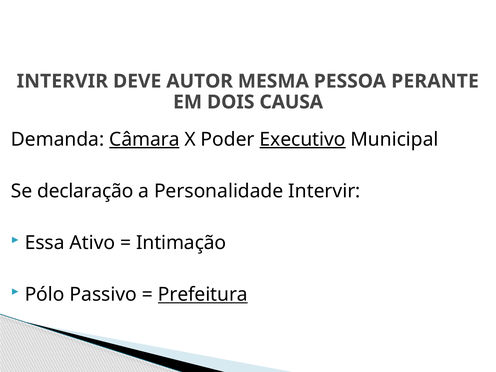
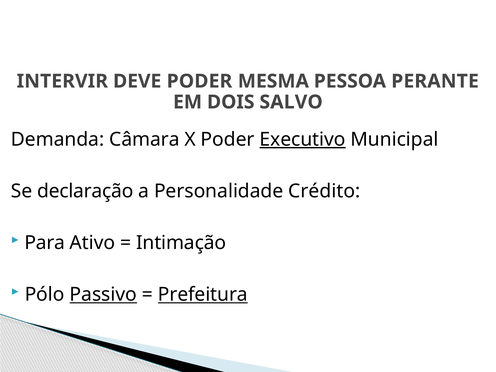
DEVE AUTOR: AUTOR -> PODER (199, 81)
CAUSA: CAUSA -> SALVO (291, 102)
Câmara underline: present -> none (144, 139)
Personalidade Intervir: Intervir -> Crédito (324, 191)
Essa: Essa -> Para (45, 243)
Passivo underline: none -> present (103, 294)
